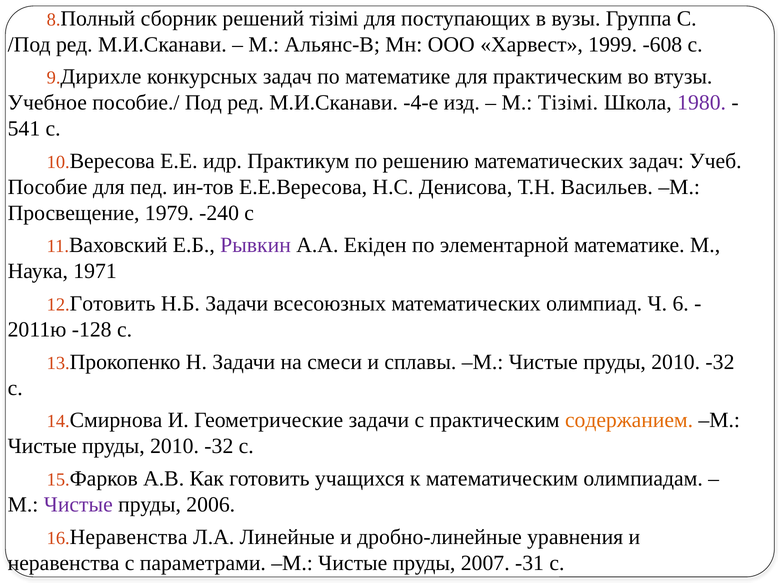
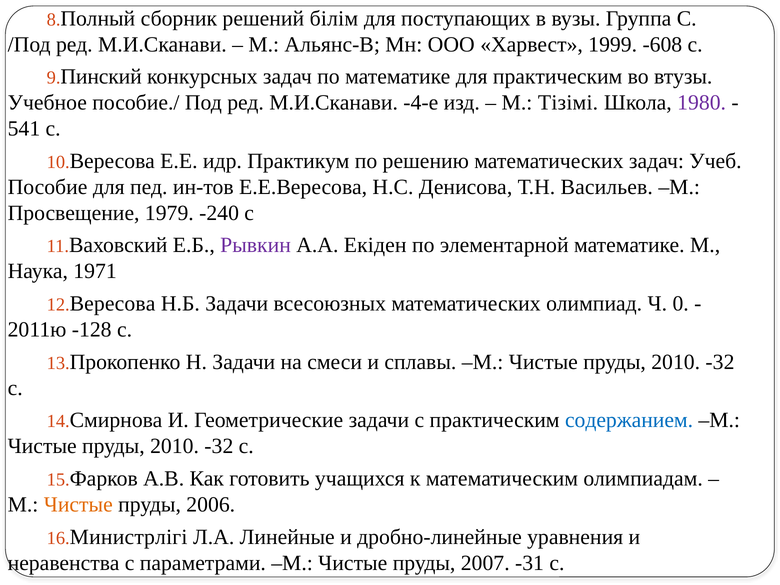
решений тізімі: тізімі -> білім (334, 18)
Дирихле: Дирихле -> Пинский (101, 77)
Готовить: Готовить -> Вересова (113, 304)
6: 6 -> 0 (681, 304)
содержанием colour: orange -> blue (629, 420)
Чистые colour: purple -> orange (78, 505)
Неравенства: Неравенства -> Министрлігі (129, 537)
